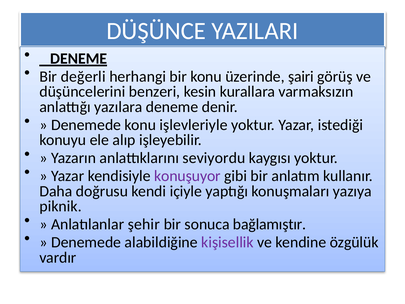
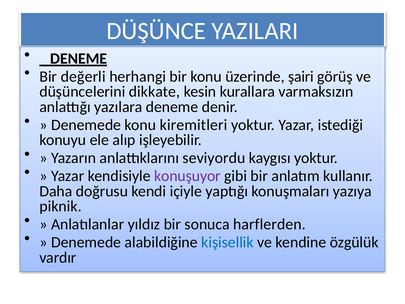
benzeri: benzeri -> dikkate (155, 92)
işlevleriyle: işlevleriyle -> kiremitleri (194, 125)
şehir: şehir -> yıldız (144, 224)
bağlamıştır: bağlamıştır -> harflerden (269, 224)
kişisellik colour: purple -> blue (228, 242)
